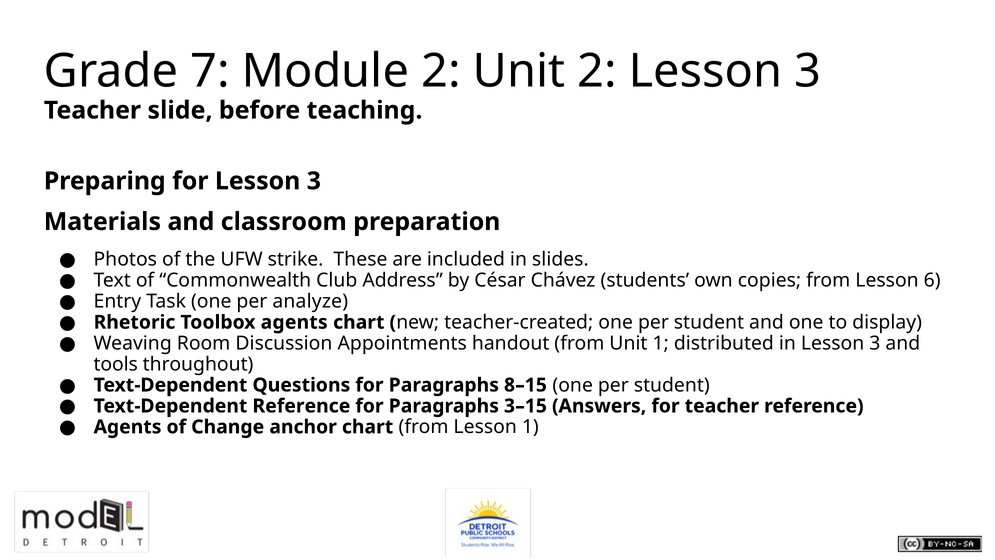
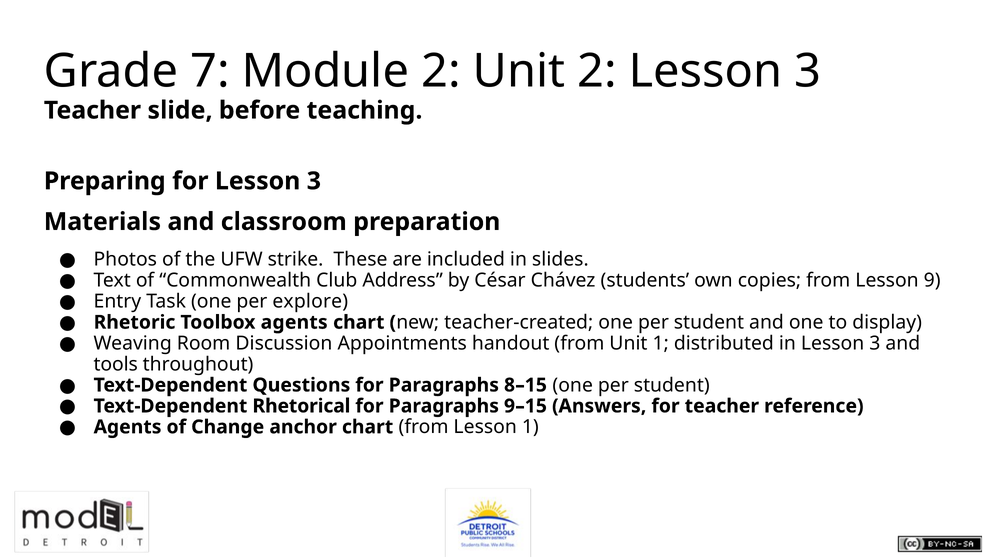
6: 6 -> 9 (932, 280)
analyze: analyze -> explore (310, 301)
Text-Dependent Reference: Reference -> Rhetorical (301, 406)
3–15: 3–15 -> 9–15 (525, 406)
